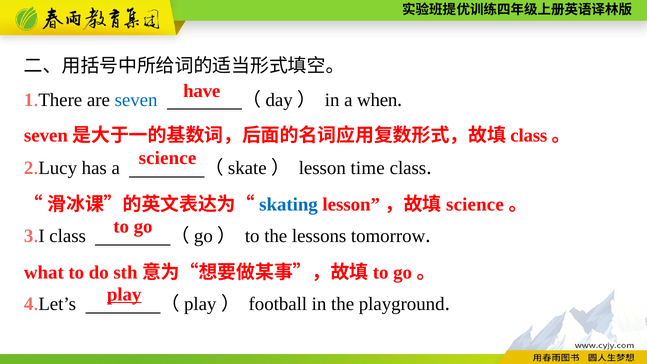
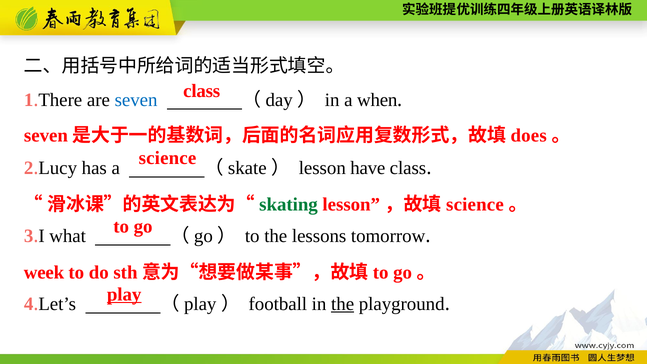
have: have -> class (202, 91)
class: class -> does (529, 135)
time: time -> have (368, 168)
skating colour: blue -> green (289, 205)
class: class -> what (68, 236)
what: what -> week (44, 272)
the underline: none -> present (343, 304)
